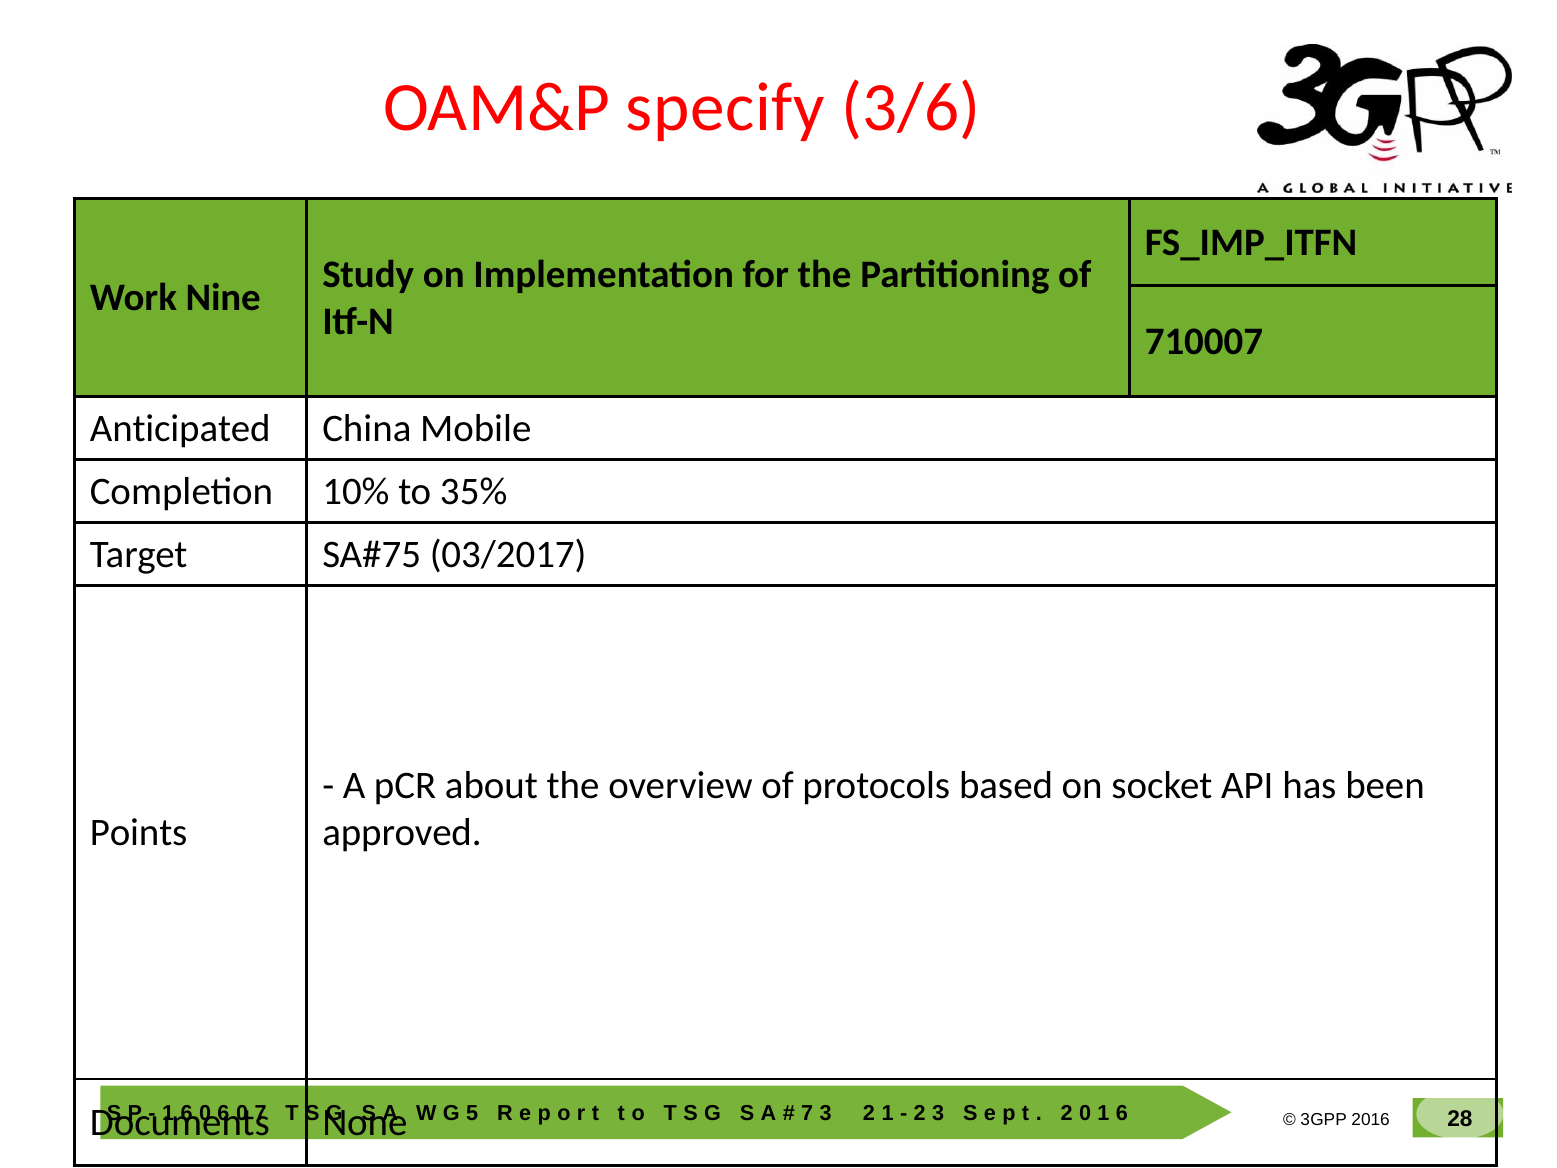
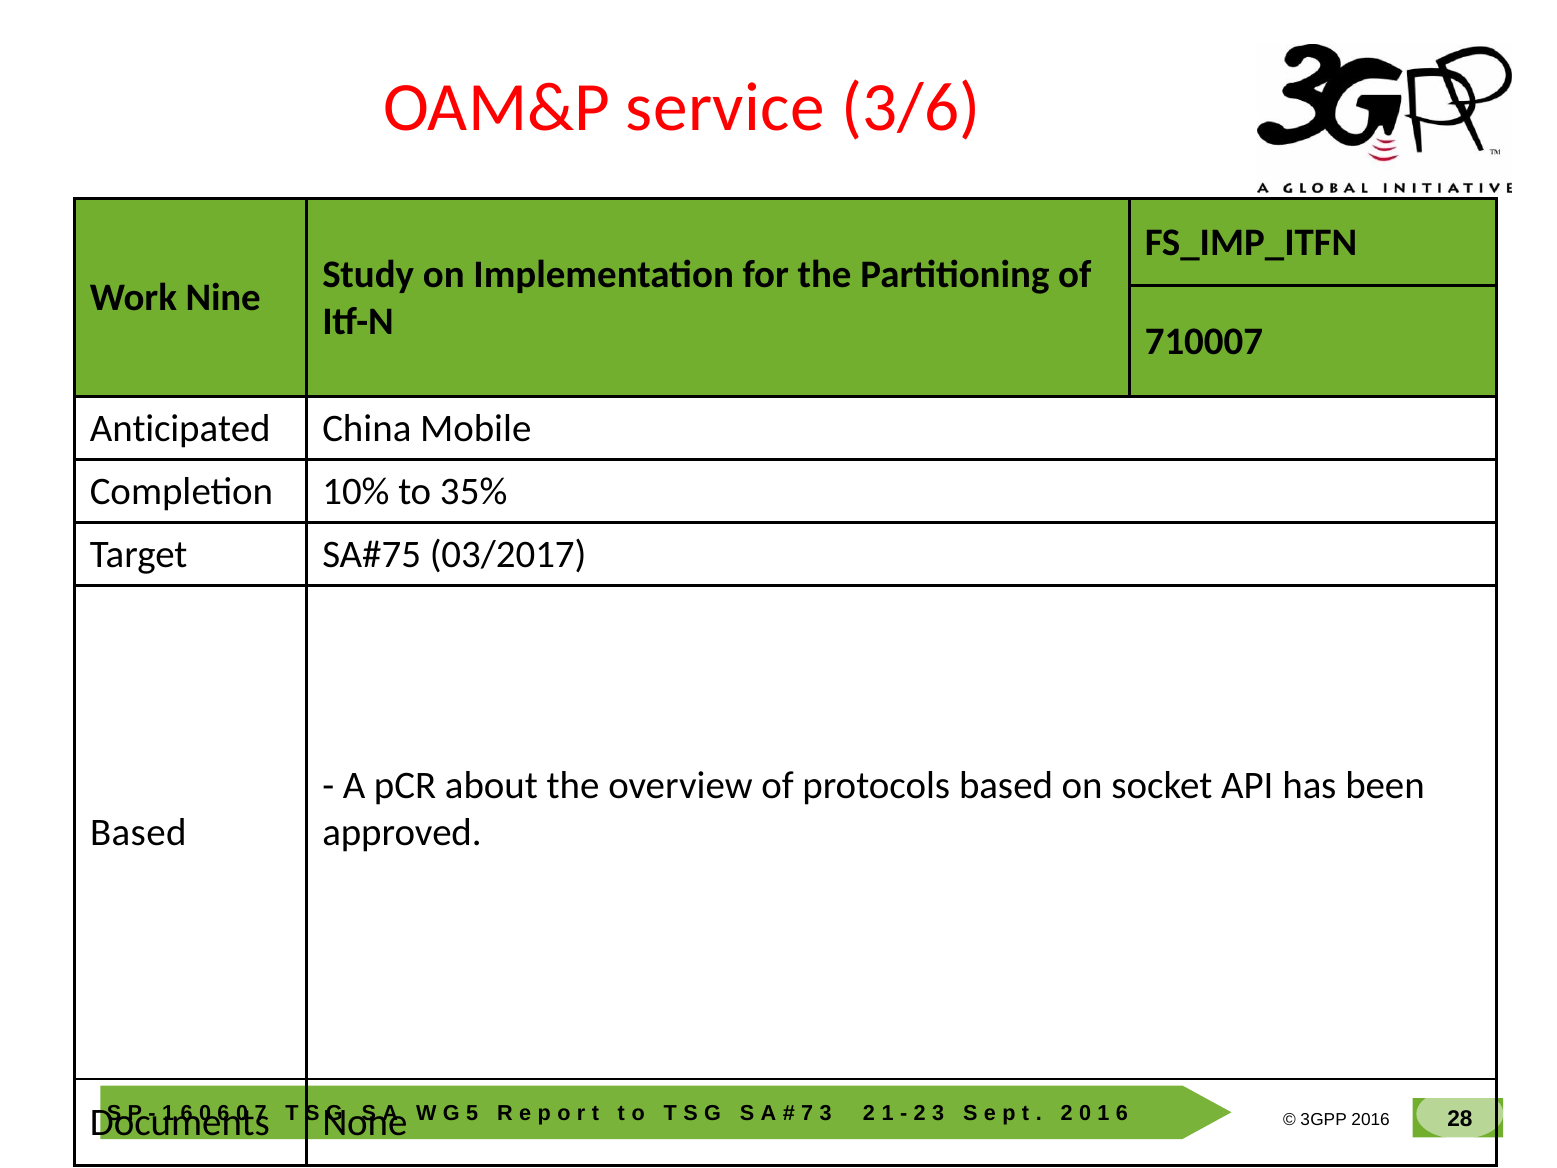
specify: specify -> service (725, 108)
Points: Points -> Based (138, 833)
